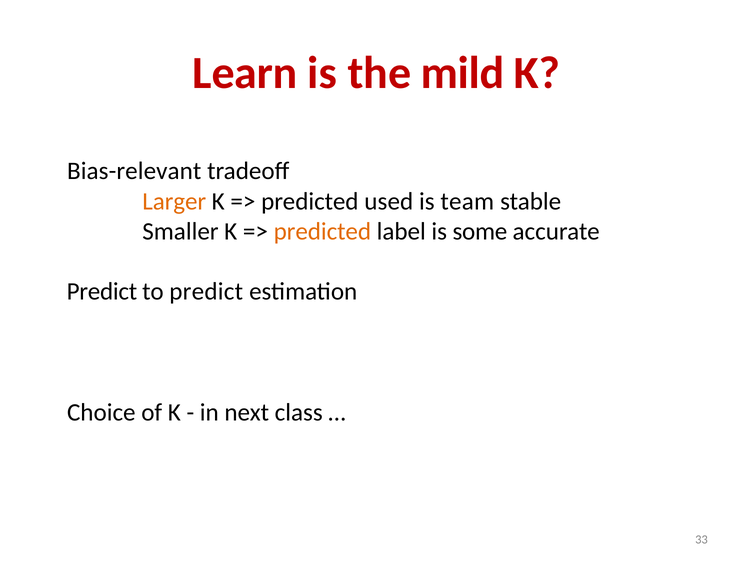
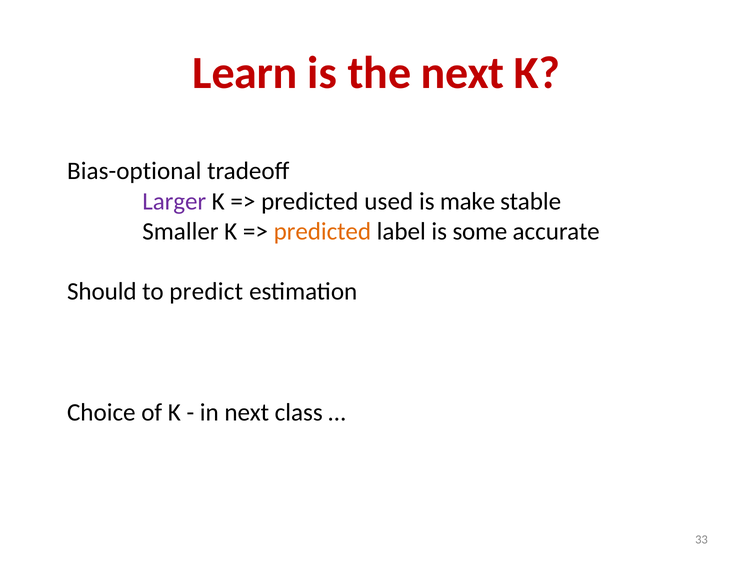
the mild: mild -> next (463, 73)
Bias-relevant: Bias-relevant -> Bias-optional (134, 171)
Larger colour: orange -> purple (174, 201)
team: team -> make (468, 201)
Predict: Predict -> Should (102, 292)
